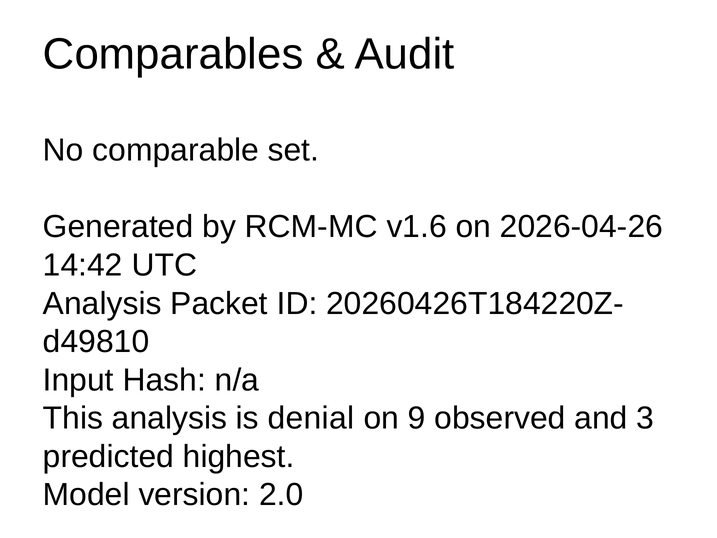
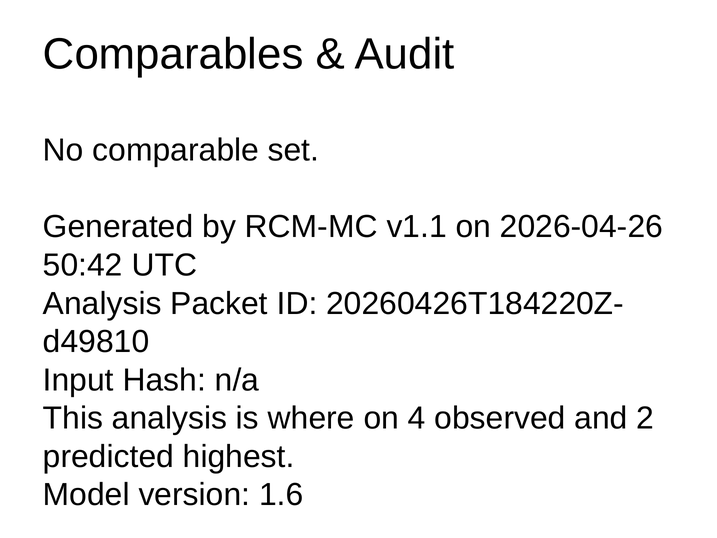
v1.6: v1.6 -> v1.1 (417, 227)
14:42: 14:42 -> 50:42 (83, 265)
denial: denial -> where (311, 418)
9: 9 -> 4 (417, 418)
3: 3 -> 2 (645, 418)
2.0: 2.0 -> 1.6 (281, 495)
